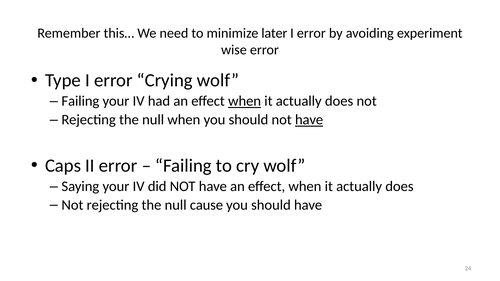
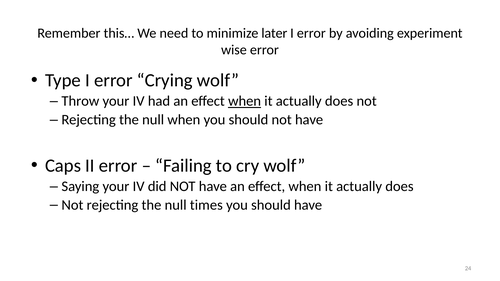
Failing: Failing -> Throw (80, 101)
have underline: present -> none (309, 120)
cause: cause -> times (206, 205)
